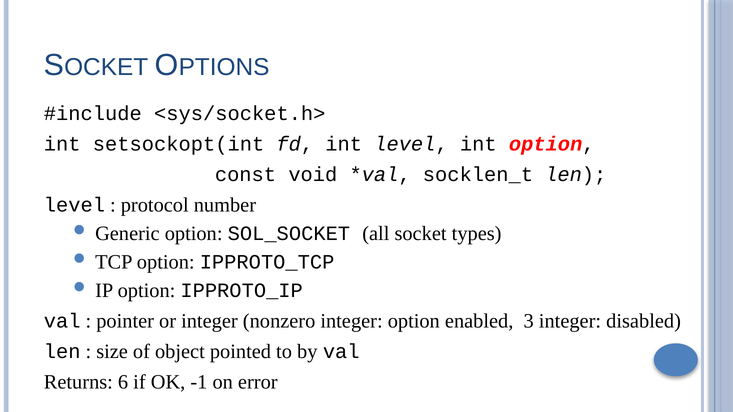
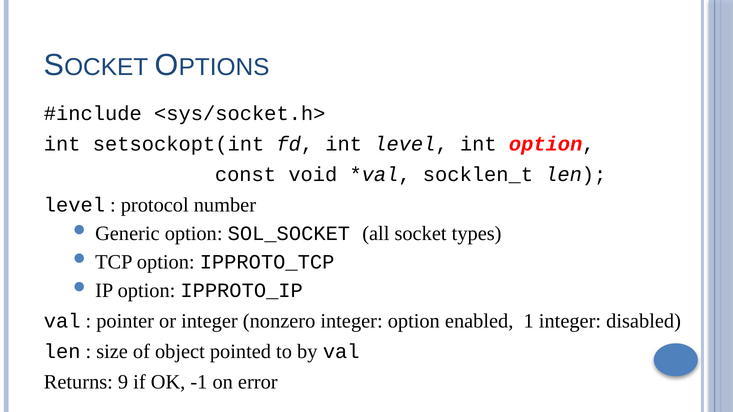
3: 3 -> 1 (529, 321)
6: 6 -> 9 (123, 382)
